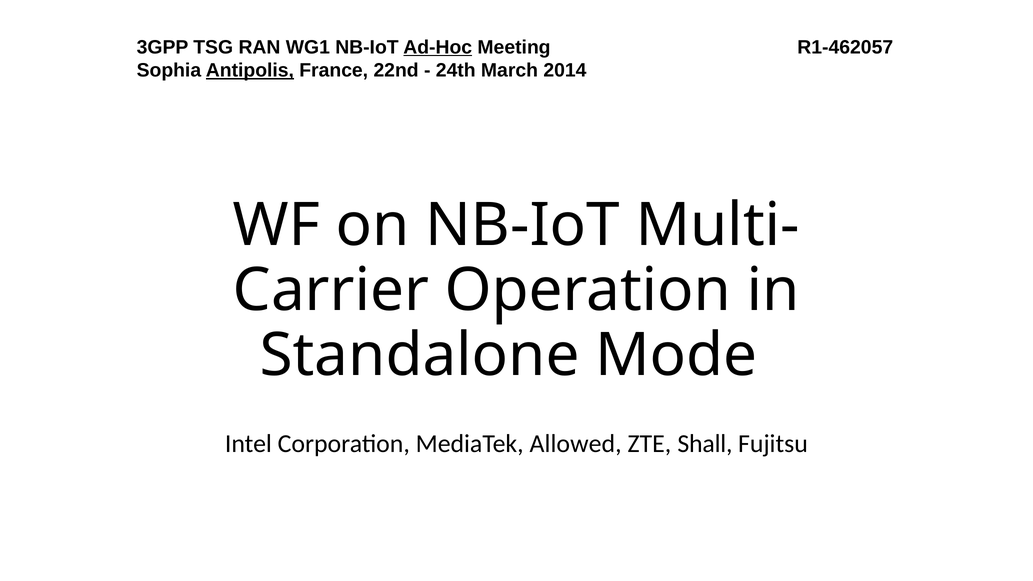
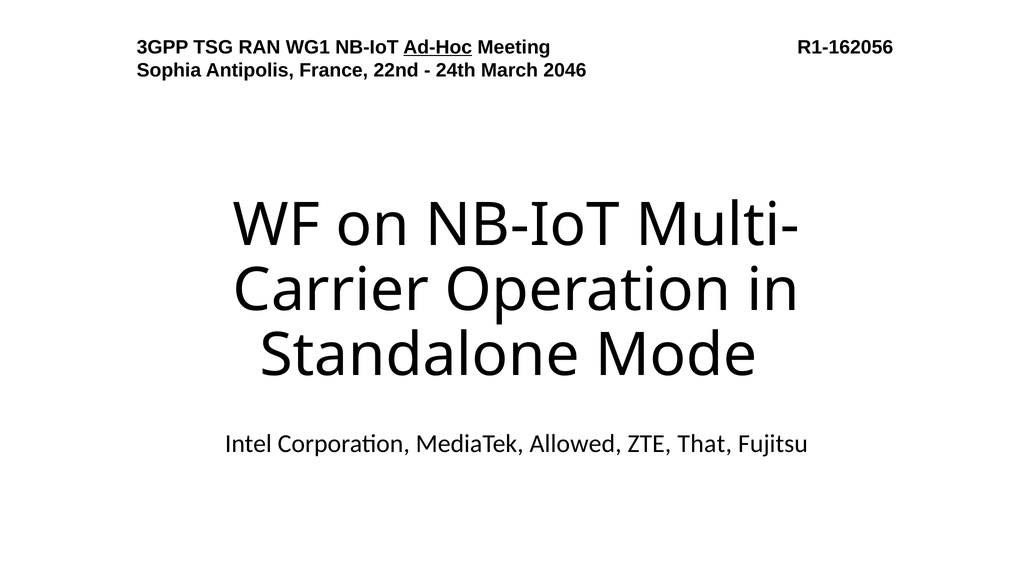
R1-462057: R1-462057 -> R1-162056 (845, 47)
Antipolis underline: present -> none (250, 70)
2014: 2014 -> 2046 (565, 70)
Shall: Shall -> That (705, 444)
